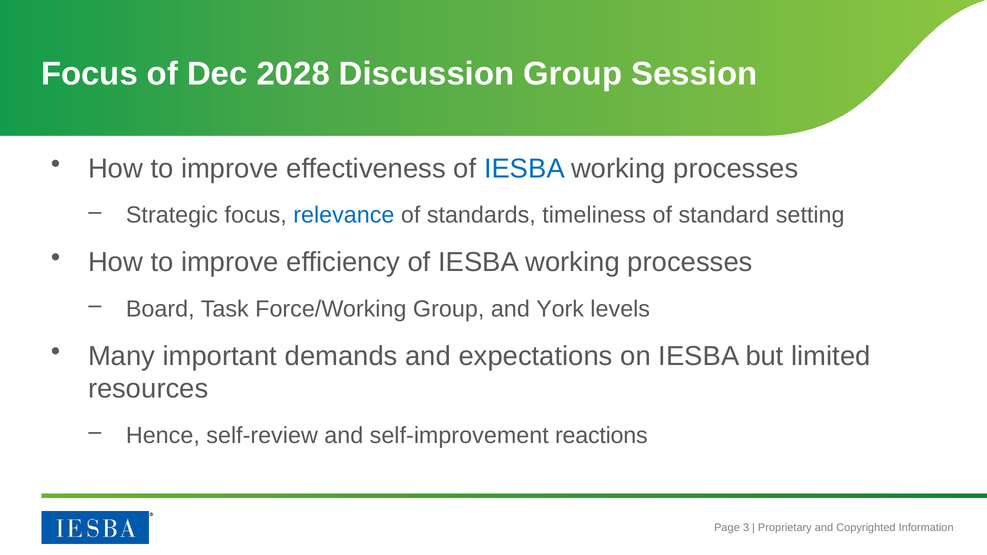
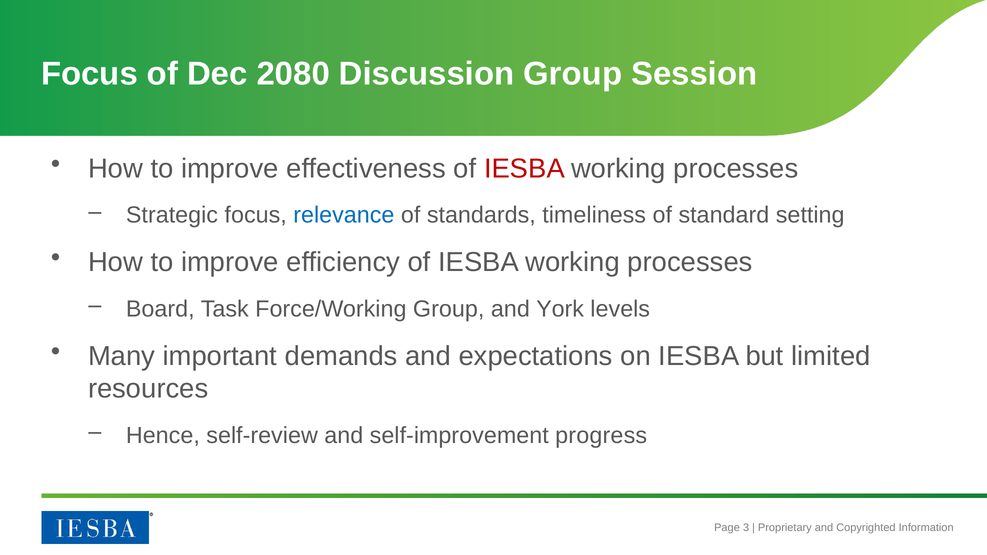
2028: 2028 -> 2080 (293, 74)
IESBA colour: blue -> red (524, 169)
reactions: reactions -> progress (601, 436)
